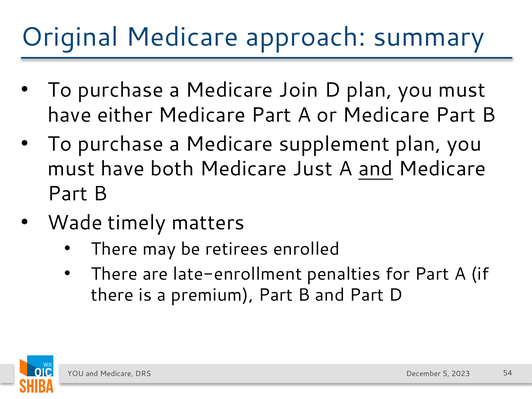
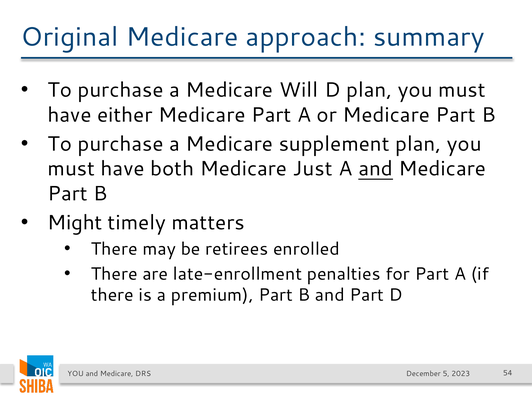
Join: Join -> Will (299, 90)
Wade: Wade -> Might (75, 223)
